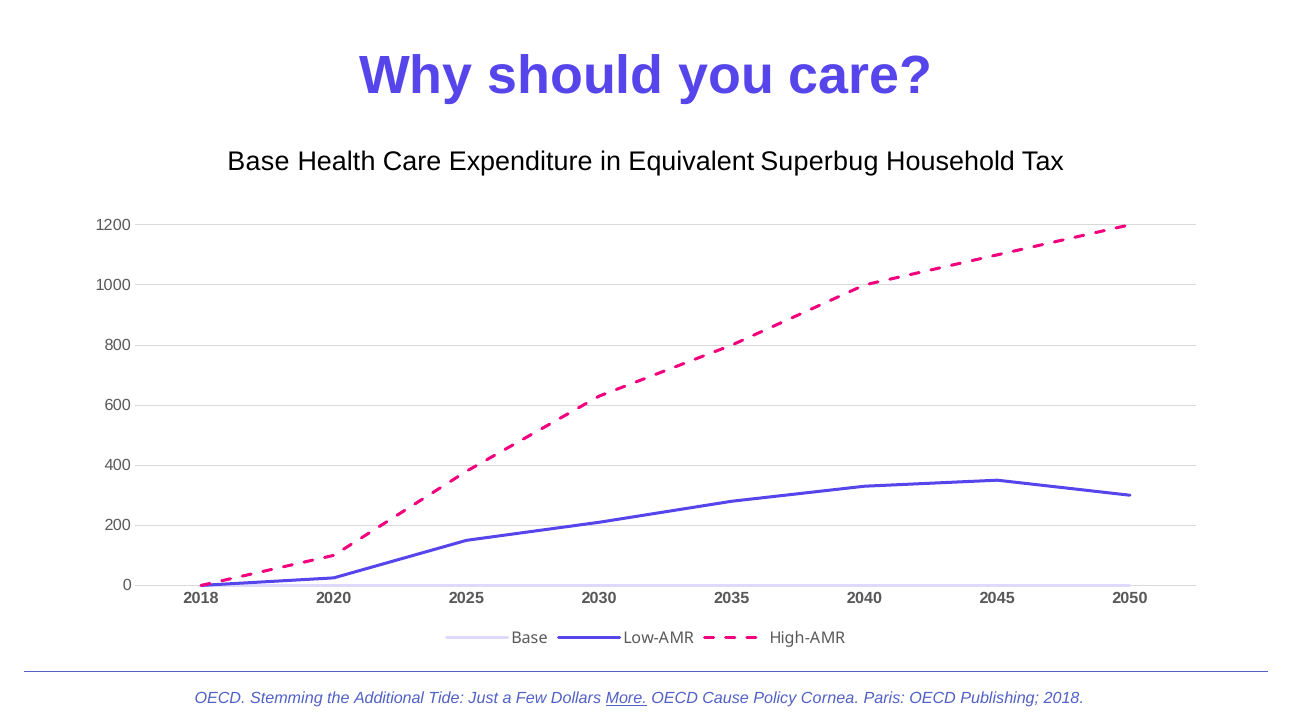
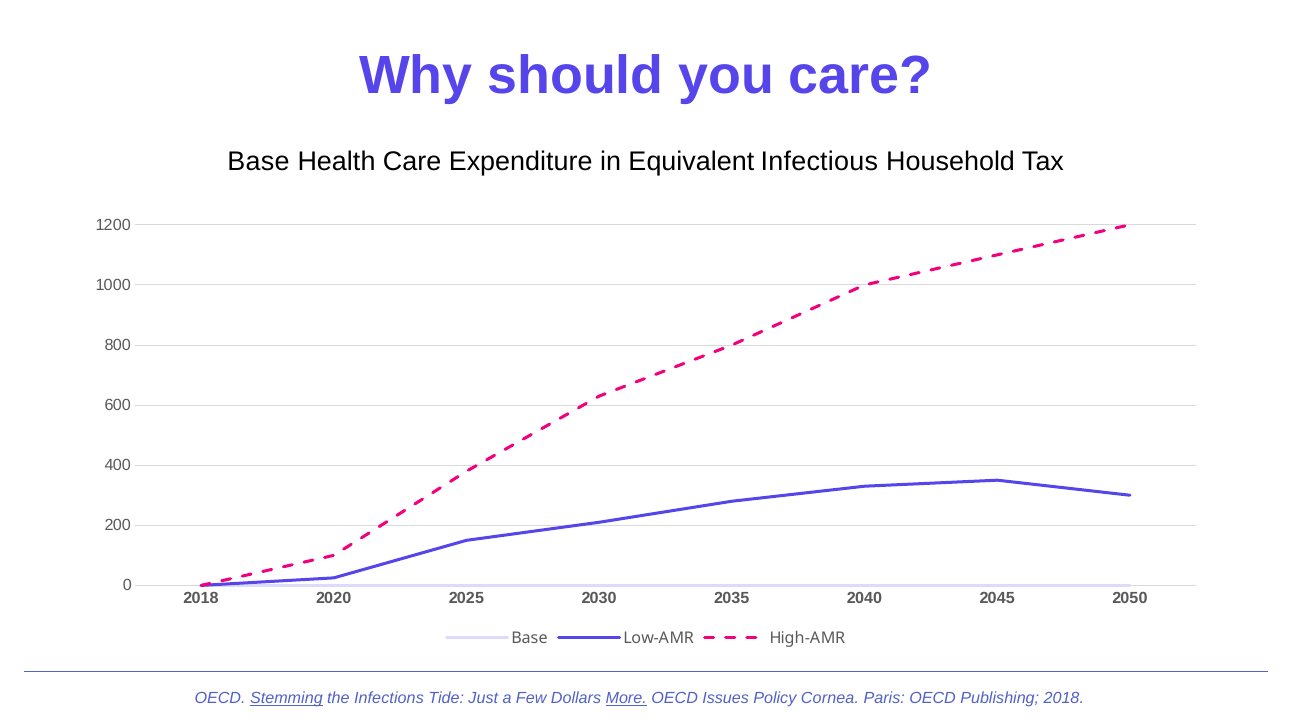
Superbug: Superbug -> Infectious (819, 162)
Stemming underline: none -> present (286, 699)
Additional: Additional -> Infections (389, 699)
Cause: Cause -> Issues (726, 699)
